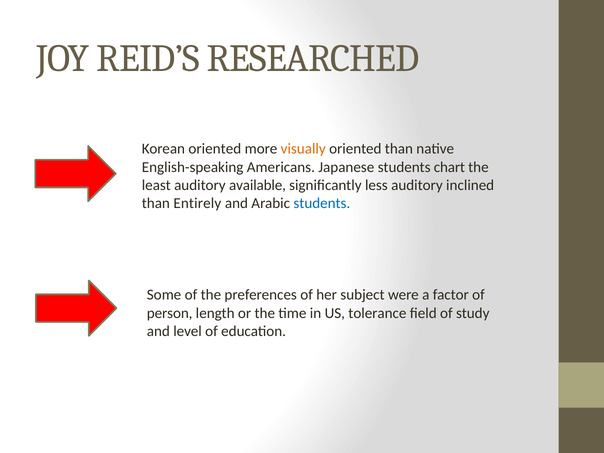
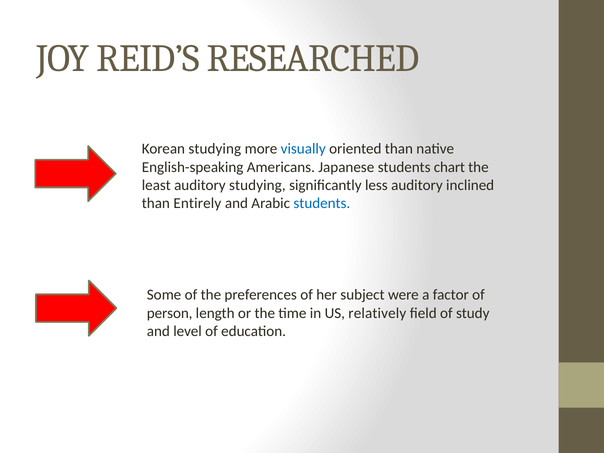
Korean oriented: oriented -> studying (215, 149)
visually colour: orange -> blue (303, 149)
auditory available: available -> studying (257, 185)
tolerance: tolerance -> relatively (377, 313)
